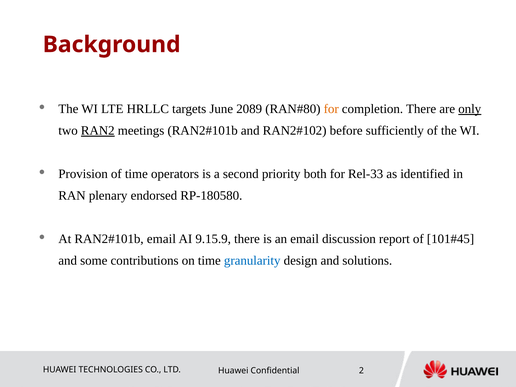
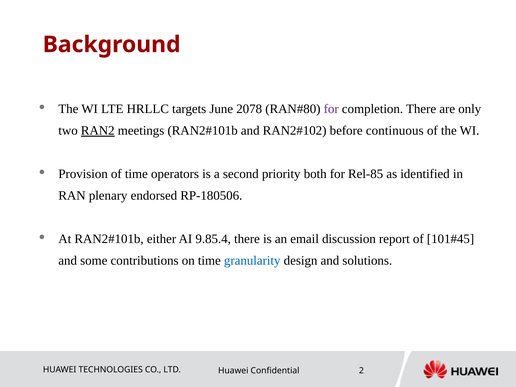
2089: 2089 -> 2078 (249, 109)
for colour: orange -> purple (331, 109)
only underline: present -> none (470, 109)
sufficiently: sufficiently -> continuous (395, 131)
Rel-33: Rel-33 -> Rel-85 (366, 174)
RP-180580: RP-180580 -> RP-180506 (211, 196)
email: email -> either (161, 239)
9.15.9: 9.15.9 -> 9.85.4 (213, 239)
